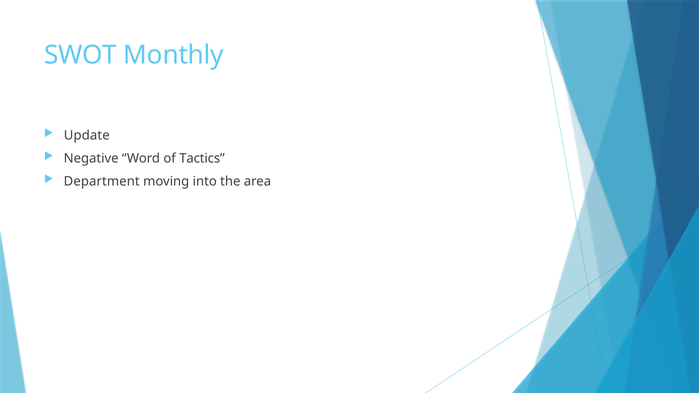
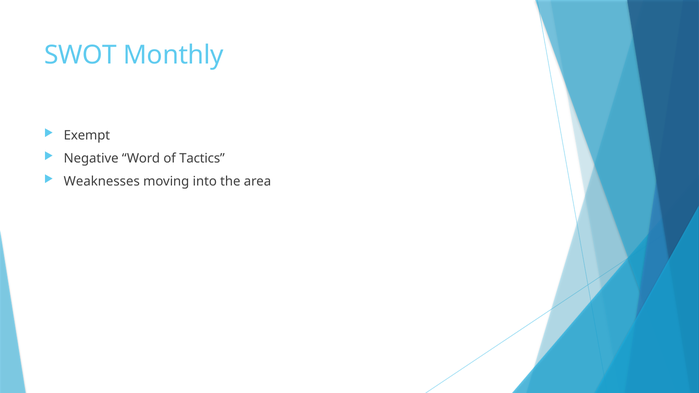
Update: Update -> Exempt (87, 135)
Department: Department -> Weaknesses (102, 181)
